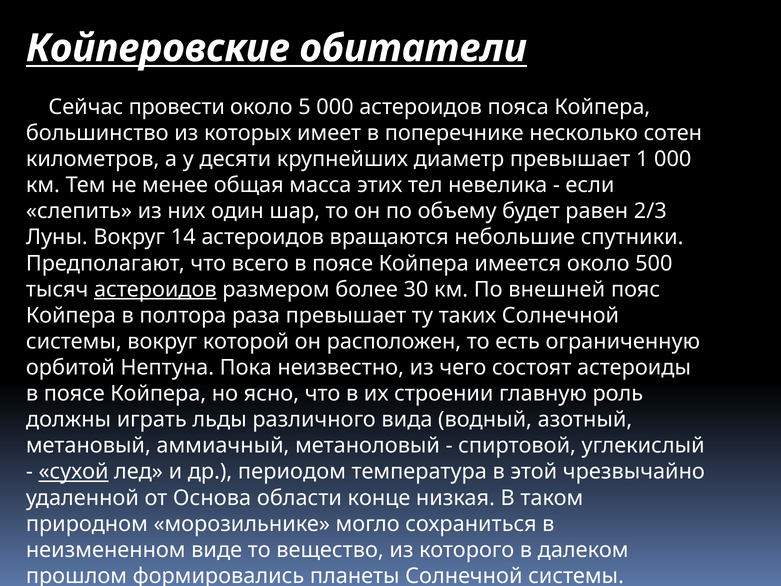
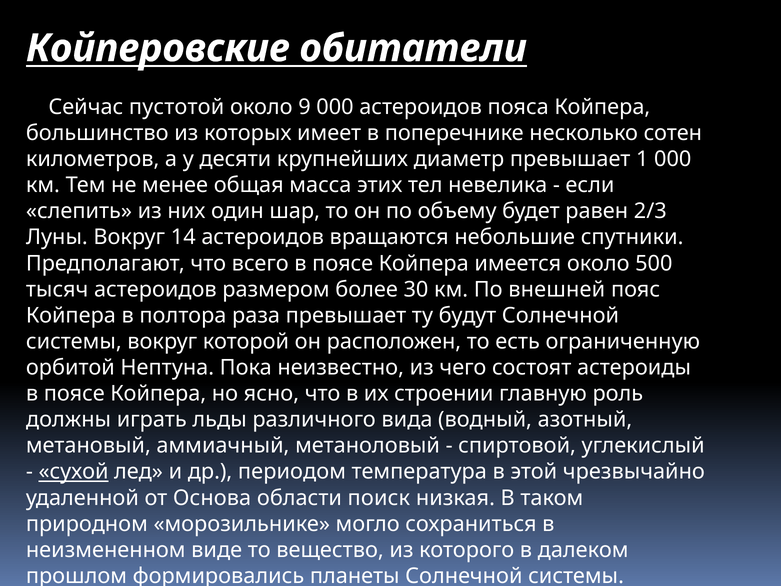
провести: провести -> пустотой (177, 107)
5: 5 -> 9 (305, 107)
астероидов underline: present -> none (155, 289)
таких: таких -> будут (467, 315)
конце: конце -> поиск (379, 498)
